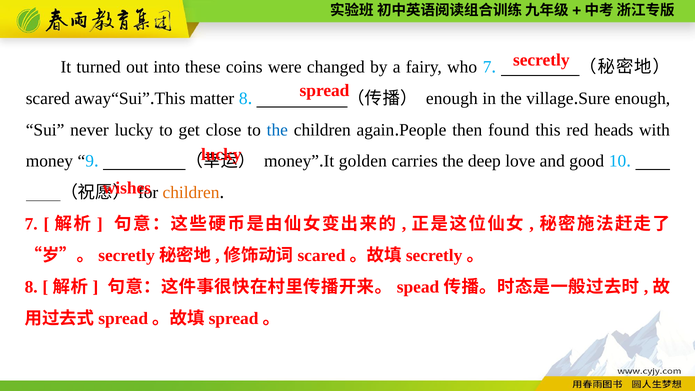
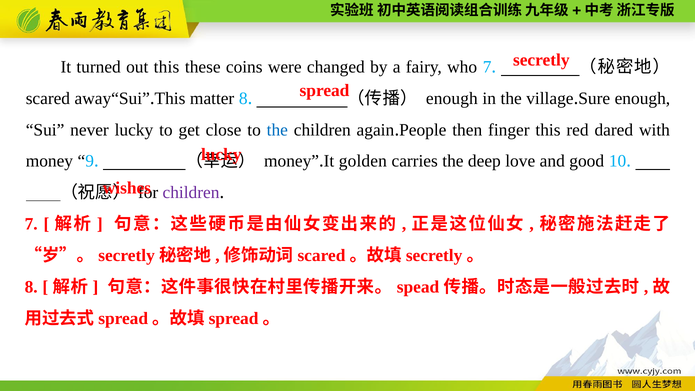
out into: into -> this (167, 67)
found: found -> finger (509, 130)
heads: heads -> dared (614, 130)
children colour: orange -> purple (191, 192)
